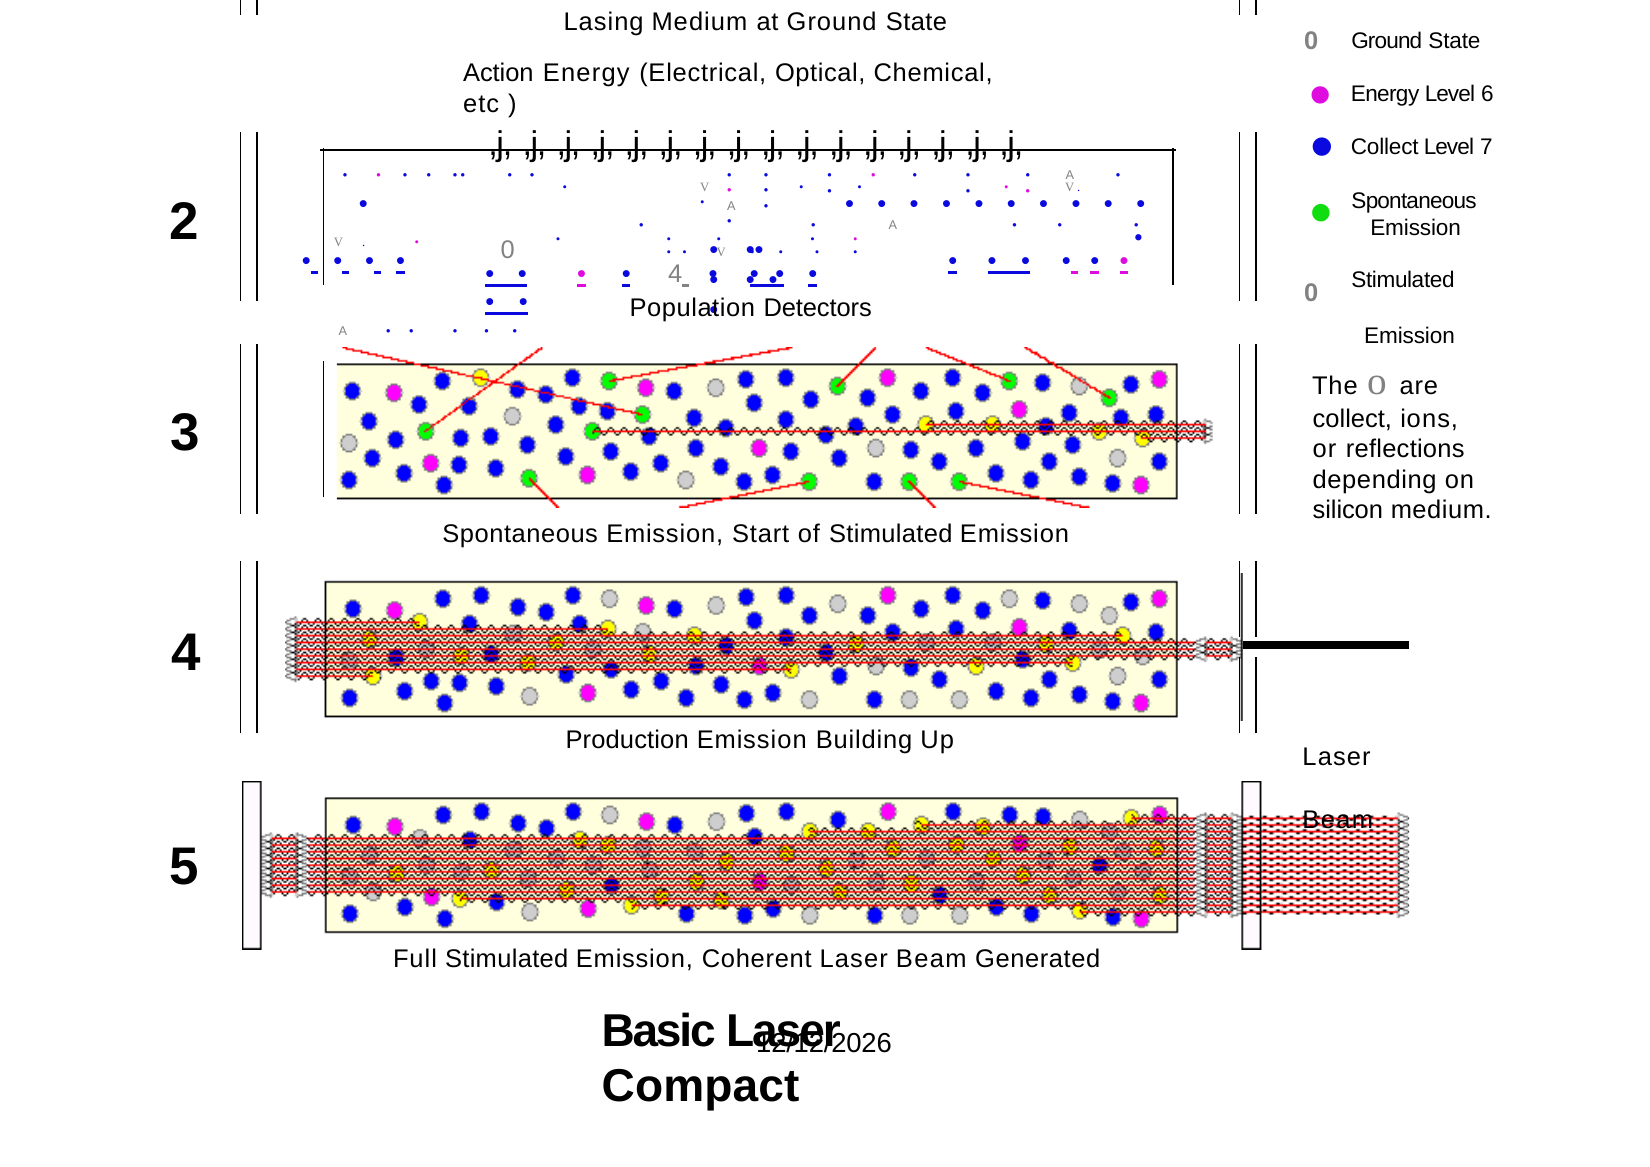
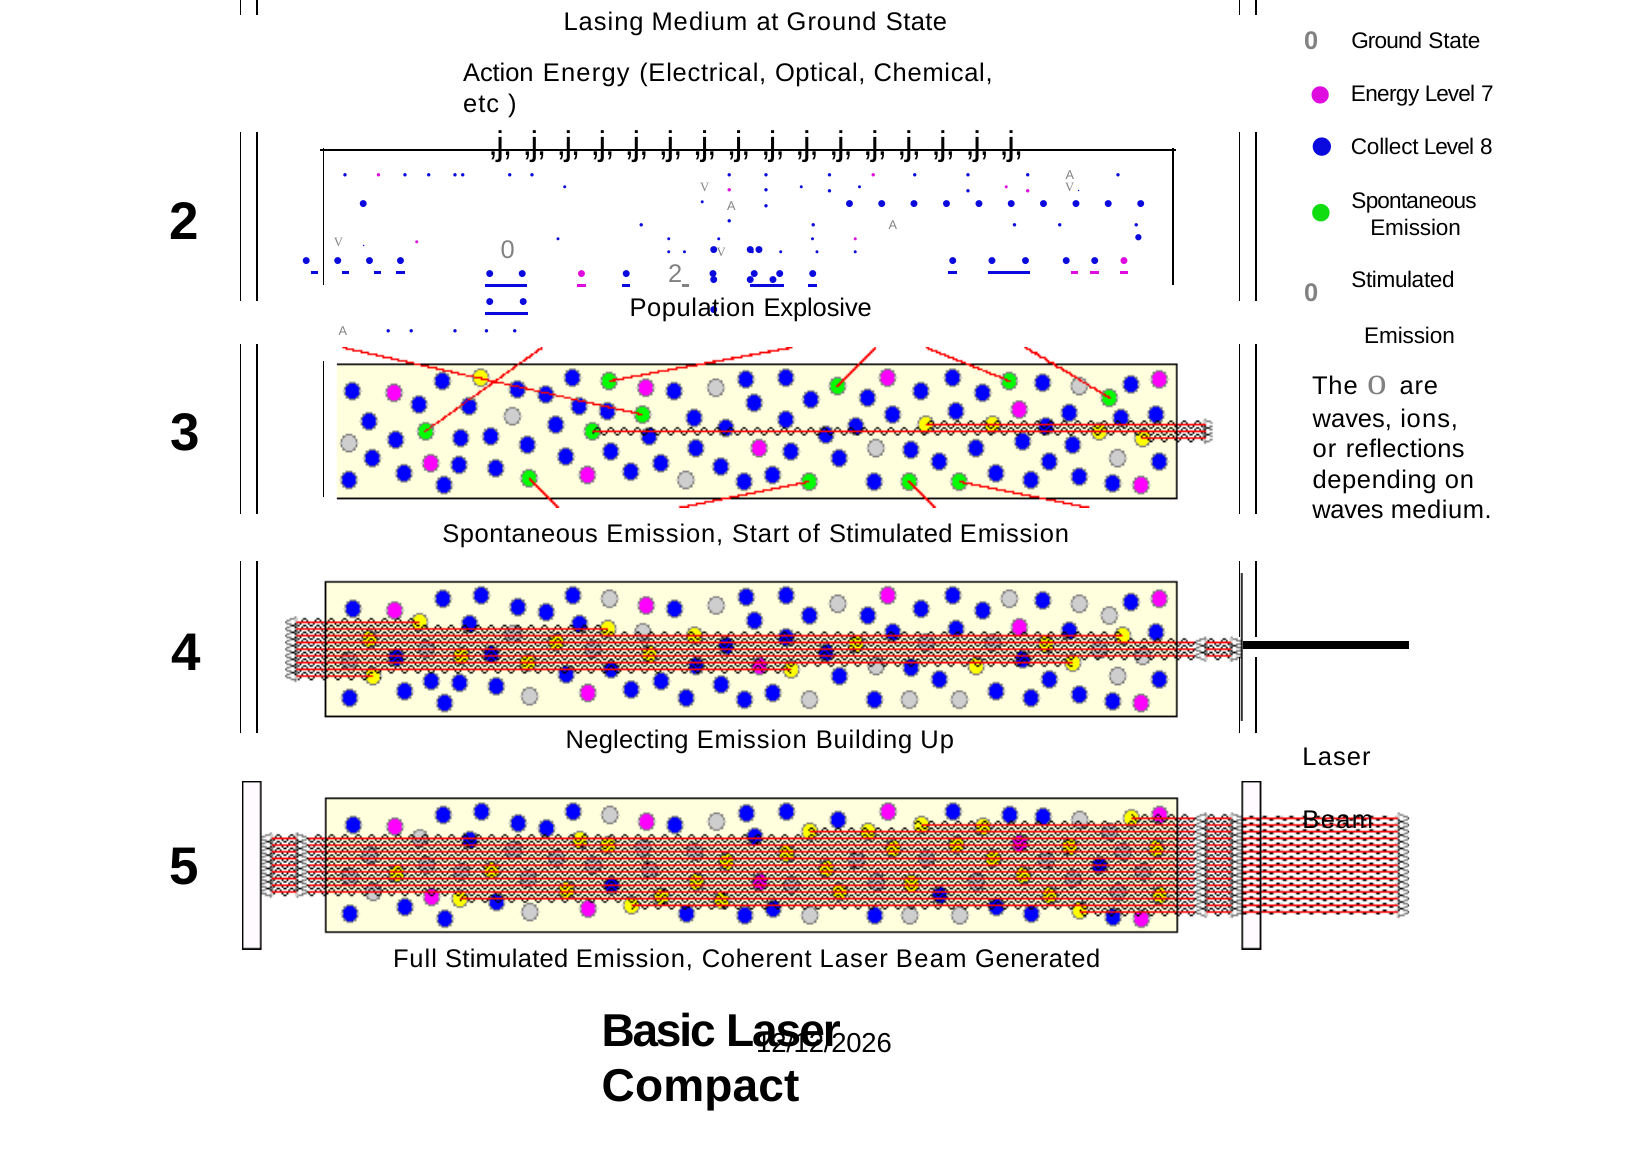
6: 6 -> 7 (1487, 94)
7: 7 -> 8 (1486, 147)
4: 4 -> 2 (675, 274)
Detectors: Detectors -> Explosive (818, 308)
collect: collect -> waves (1352, 419)
silicon: silicon -> waves (1348, 510)
Production: Production -> Neglecting (627, 740)
